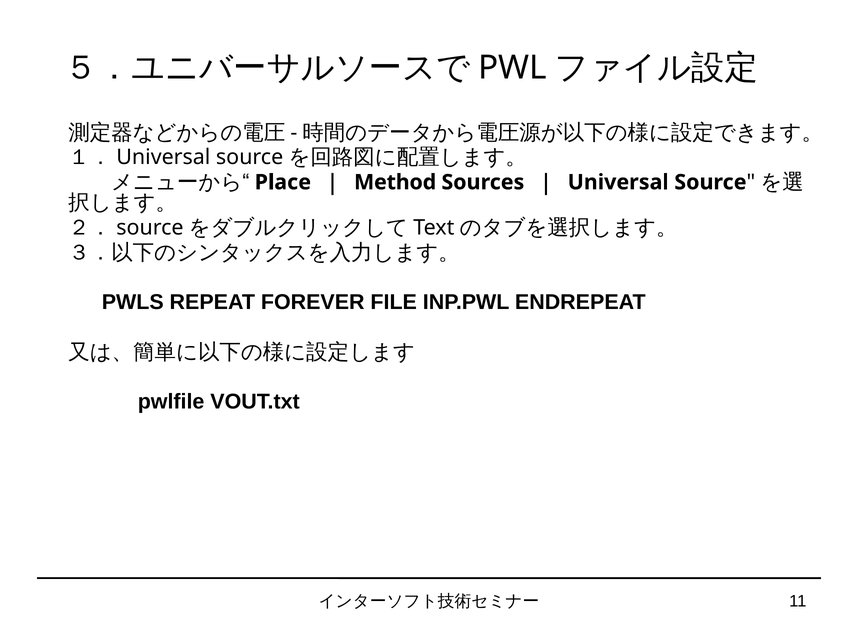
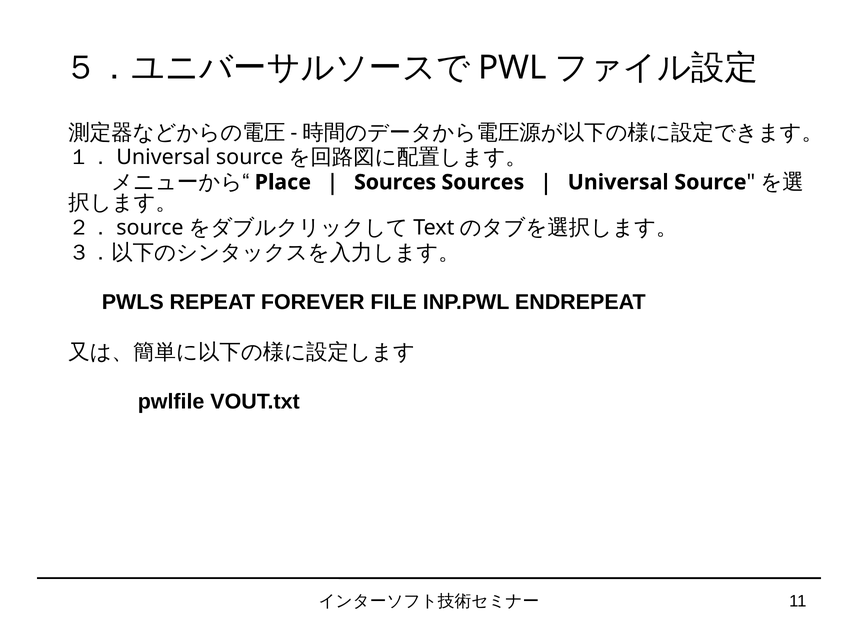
Method: Method -> Sources (395, 182)
